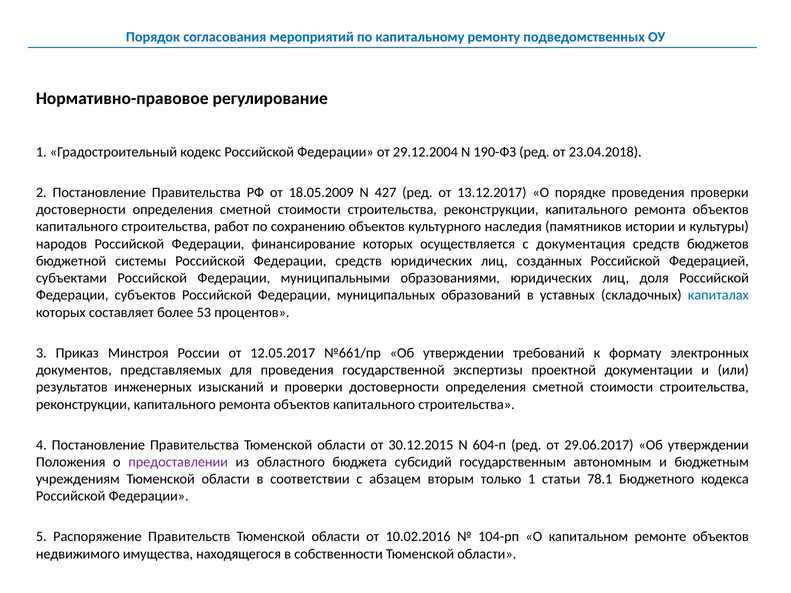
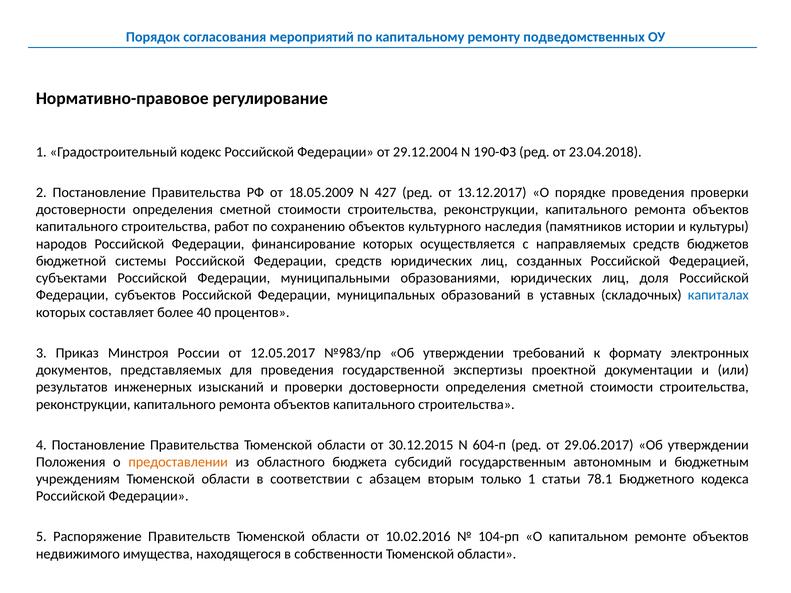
документация: документация -> направляемых (581, 244)
53: 53 -> 40 (204, 313)
№661/пр: №661/пр -> №983/пр (353, 353)
предоставлении colour: purple -> orange (178, 462)
